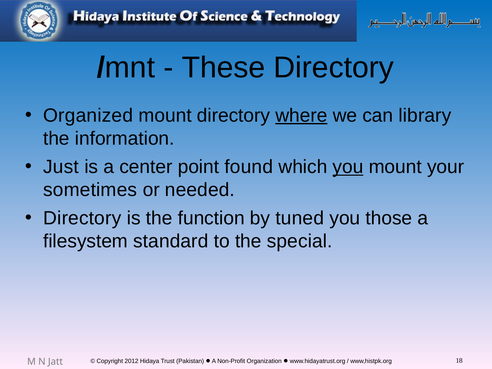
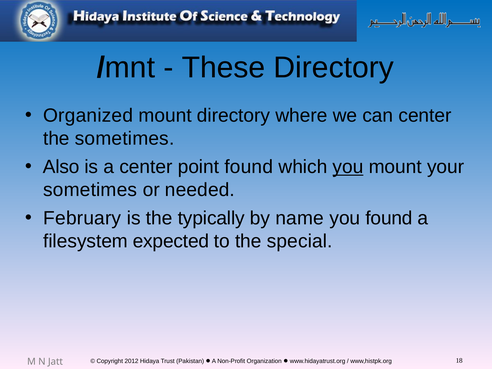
where underline: present -> none (301, 115)
can library: library -> center (425, 115)
the information: information -> sometimes (125, 138)
Just: Just -> Also (61, 167)
Directory: Directory -> February (82, 218)
function: function -> typically (211, 218)
tuned: tuned -> name (300, 218)
you those: those -> found (389, 218)
standard: standard -> expected (171, 241)
